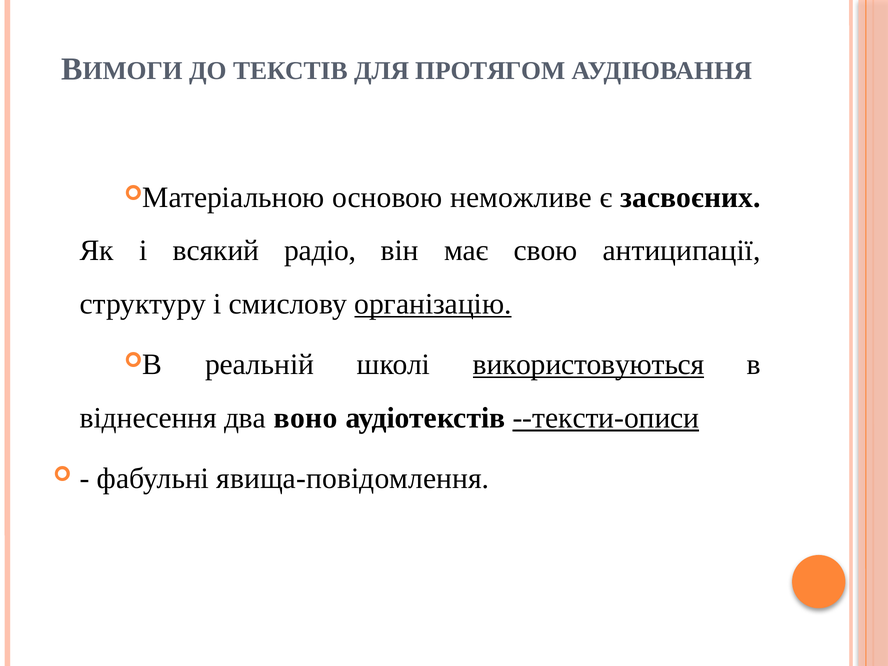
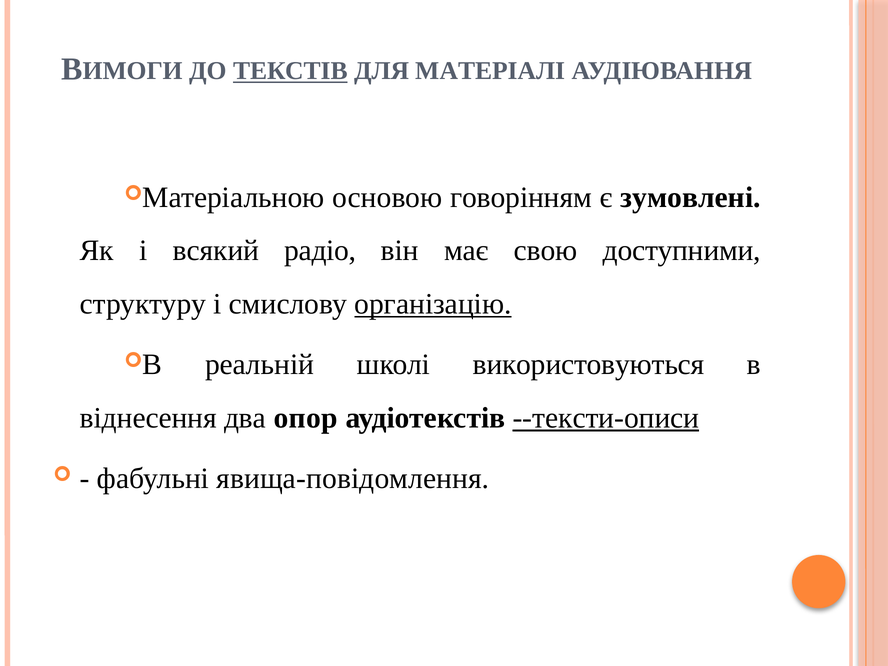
ТЕКСТІВ underline: none -> present (290, 71)
ПРОТЯГОМ: ПРОТЯГОМ -> МАТЕРІАЛІ (490, 71)
неможливе: неможливе -> говорінням (521, 197)
засвоєних: засвоєних -> зумовлені (690, 197)
антиципації: антиципації -> доступними (682, 251)
використовуються underline: present -> none (589, 365)
воно: воно -> опор (306, 418)
